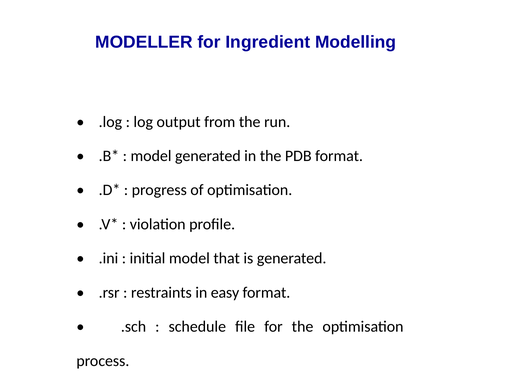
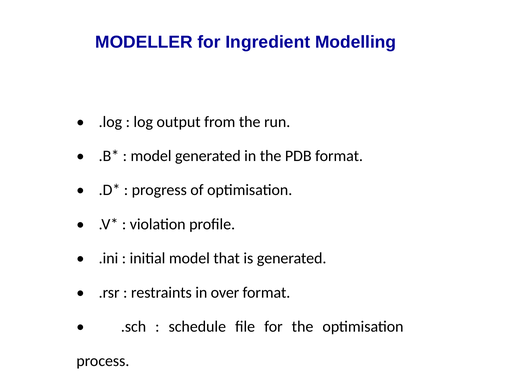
easy: easy -> over (225, 293)
